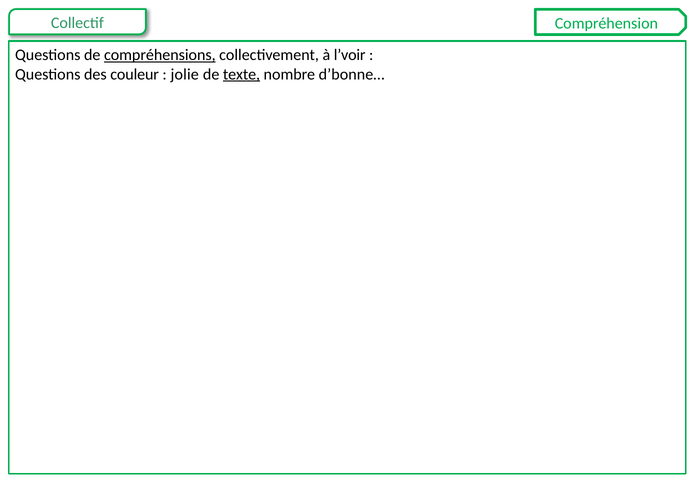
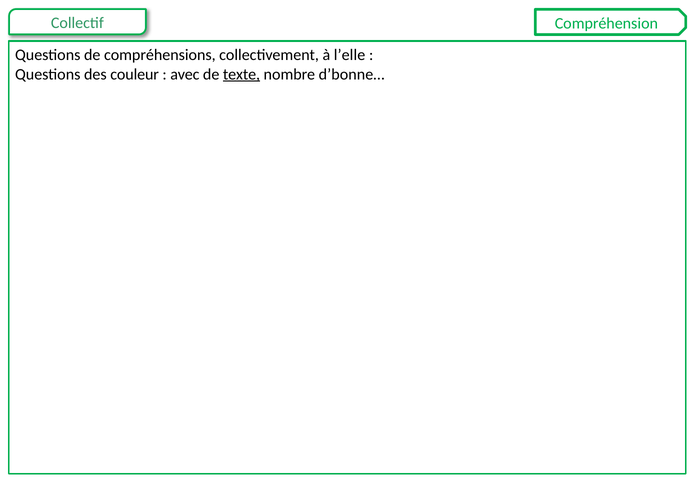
compréhensions underline: present -> none (160, 55)
l’voir: l’voir -> l’elle (350, 55)
jolie: jolie -> avec (185, 74)
